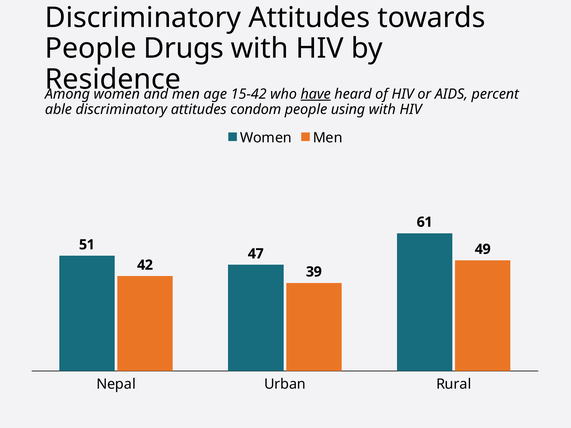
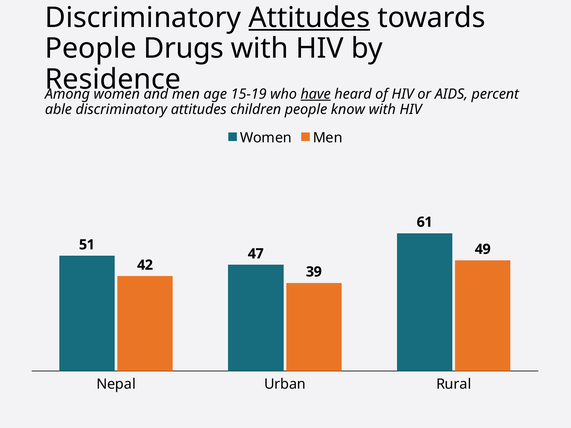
Attitudes underline: none -> present (309, 18)
15-42: 15-42 -> 15-19 (249, 94)
condom: condom -> children (256, 110)
using: using -> know (348, 110)
